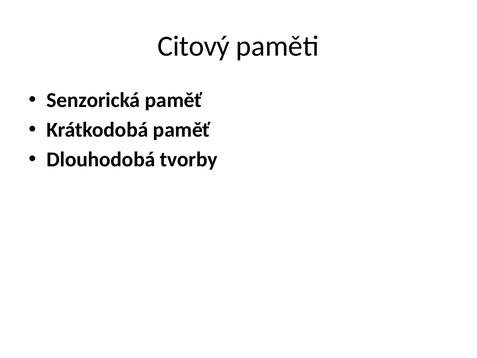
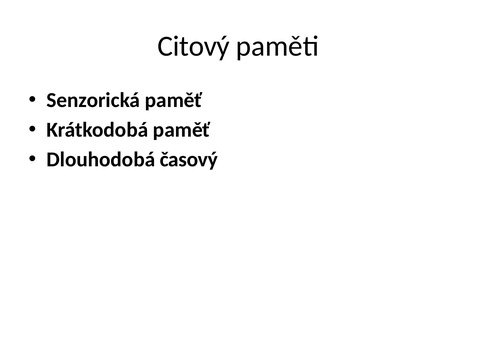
tvorby: tvorby -> časový (189, 159)
